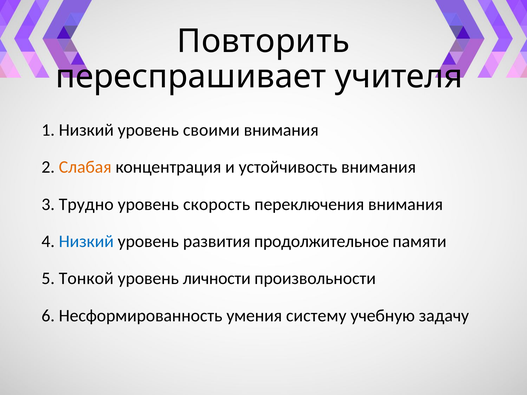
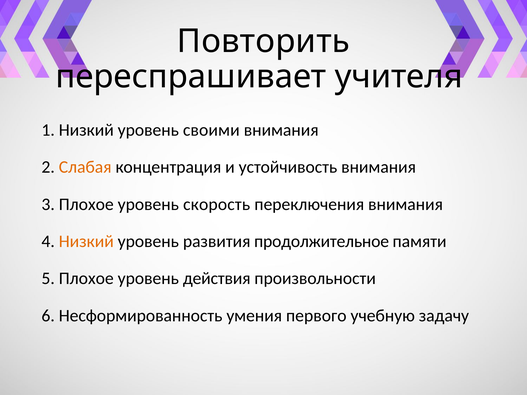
3 Трудно: Трудно -> Плохое (86, 204)
Низкий colour: blue -> orange (86, 242)
5 Тонкой: Тонкой -> Плохое (86, 279)
личности: личности -> действия (217, 279)
систему: систему -> первого (316, 316)
